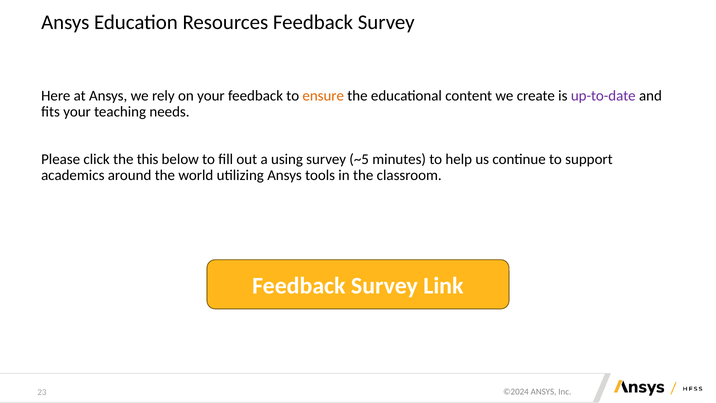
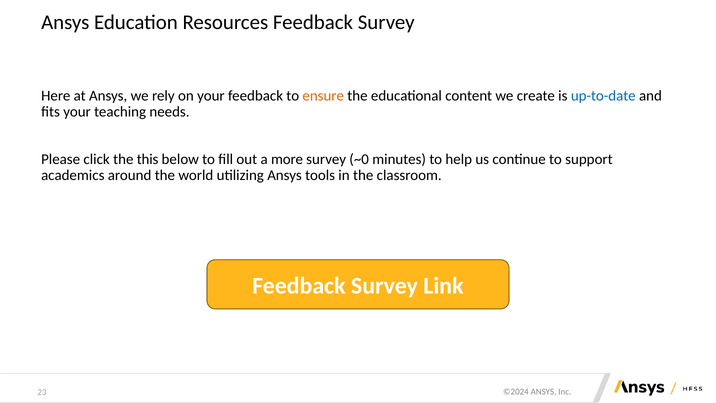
up-to-date colour: purple -> blue (603, 96)
using: using -> more (287, 159)
~5: ~5 -> ~0 (359, 159)
